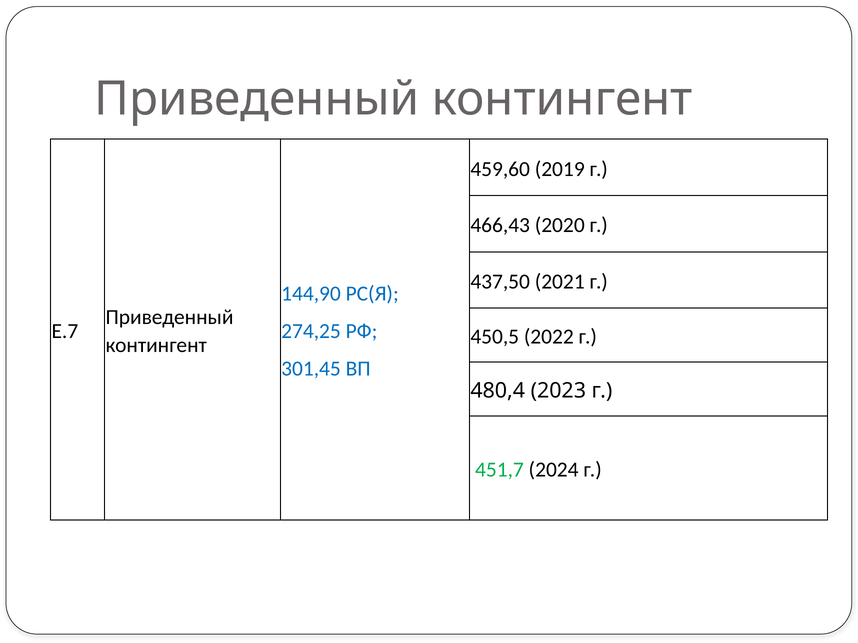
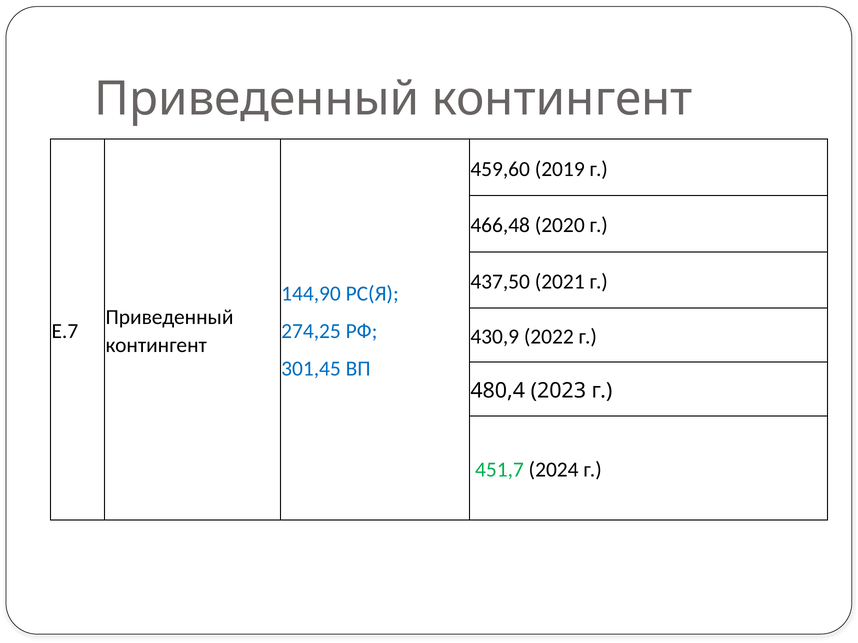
466,43: 466,43 -> 466,48 (500, 225)
450,5: 450,5 -> 430,9 (495, 337)
